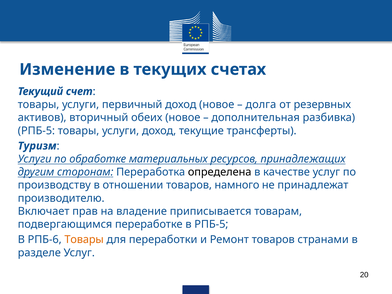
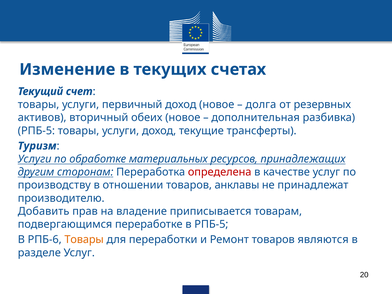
определена colour: black -> red (220, 172)
намного: намного -> анклавы (237, 185)
Включает: Включает -> Добавить (44, 211)
странами: странами -> являются (323, 240)
